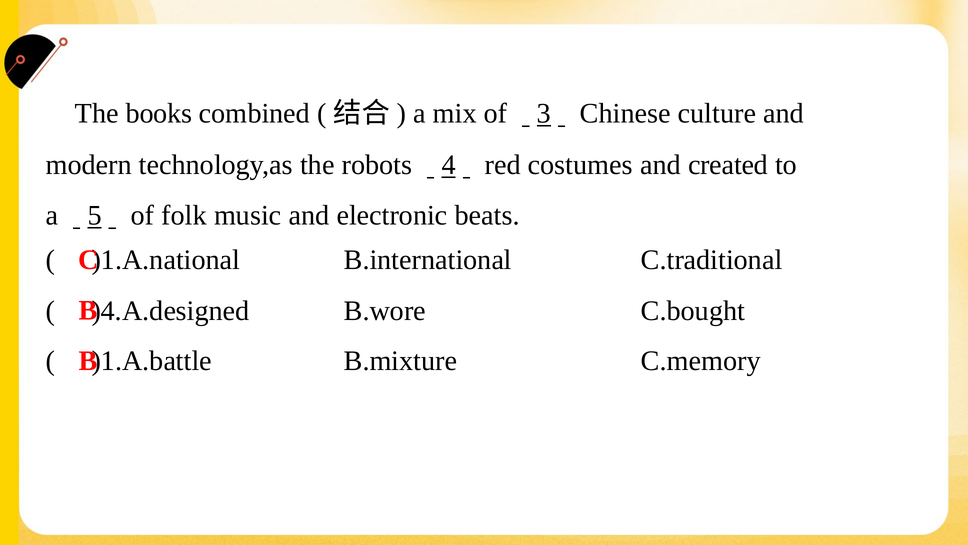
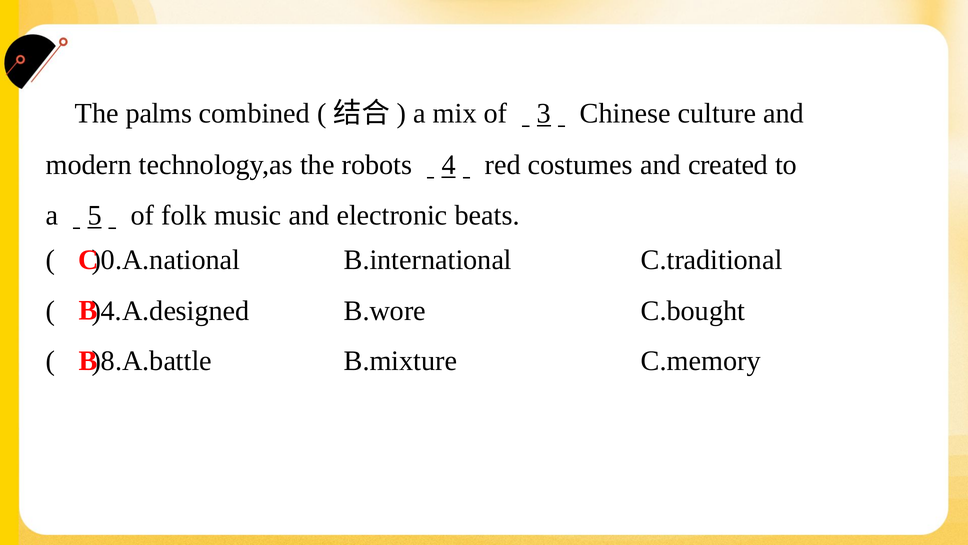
books: books -> palms (159, 113)
)1.A.national: )1.A.national -> )0.A.national (166, 260)
)1.A.battle: )1.A.battle -> )8.A.battle (152, 361)
